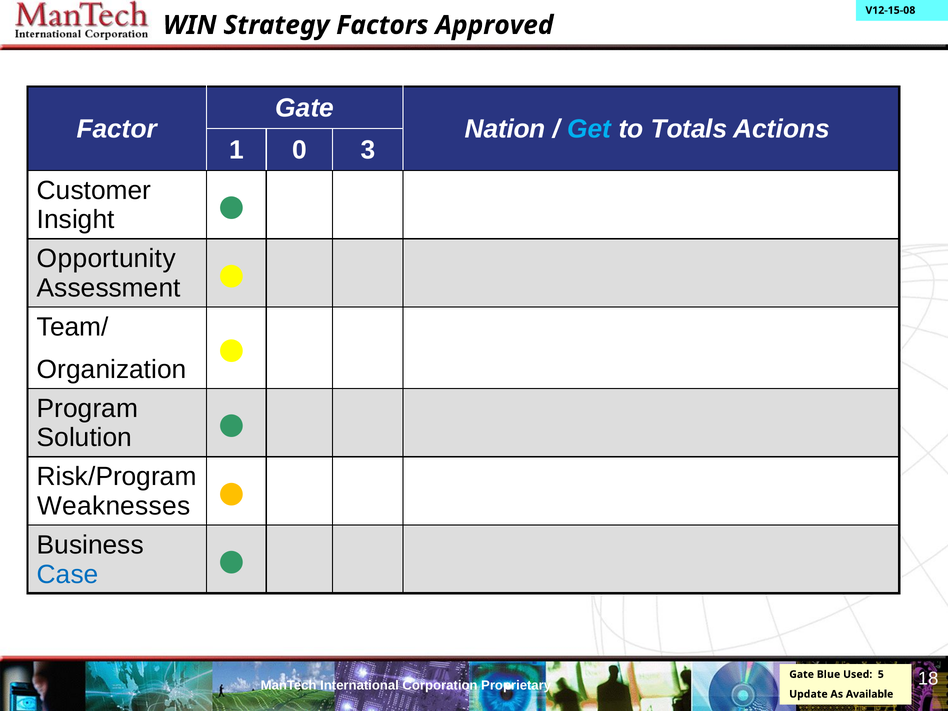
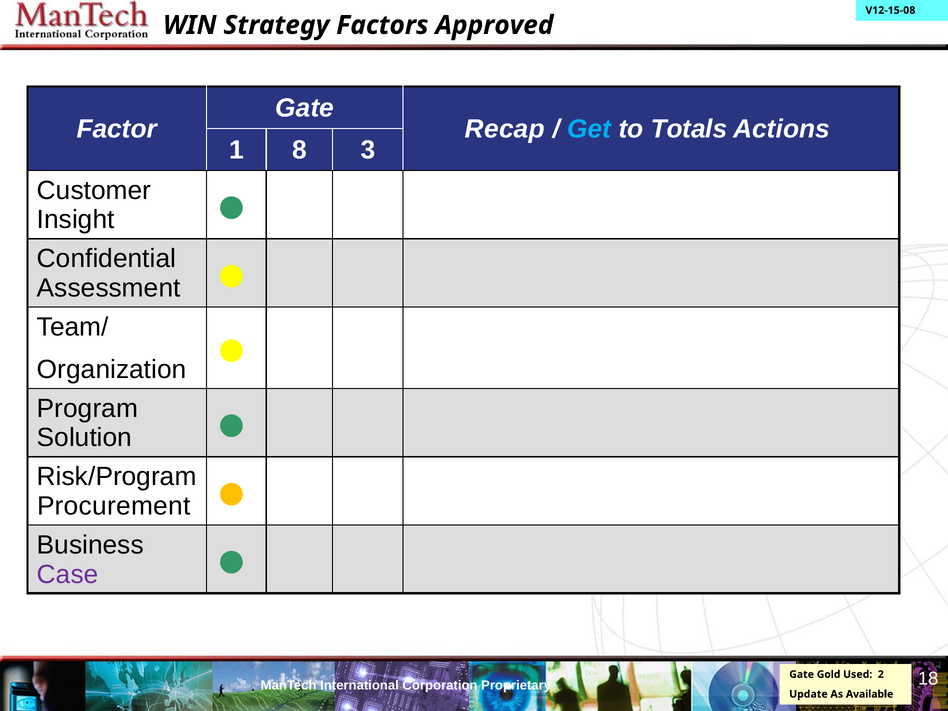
Nation: Nation -> Recap (505, 129)
0: 0 -> 8 (299, 150)
Opportunity: Opportunity -> Confidential (106, 259)
Weaknesses: Weaknesses -> Procurement (114, 506)
Case colour: blue -> purple (68, 574)
Blue: Blue -> Gold (829, 674)
5: 5 -> 2 (881, 674)
